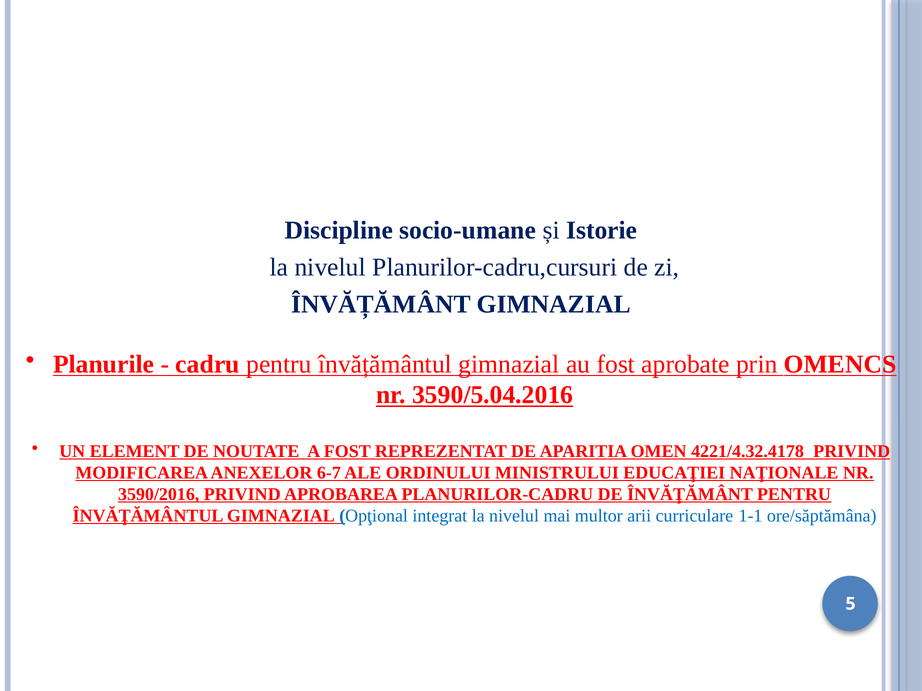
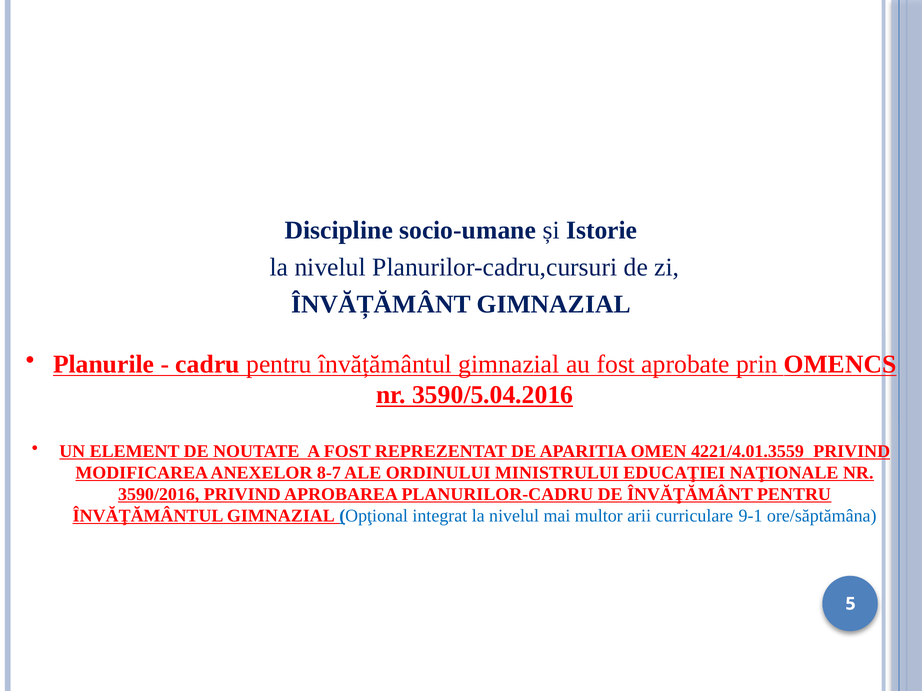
4221/4.32.4178: 4221/4.32.4178 -> 4221/4.01.3559 (747, 452)
6-7: 6-7 -> 8-7 (329, 473)
1-1: 1-1 -> 9-1 (751, 516)
